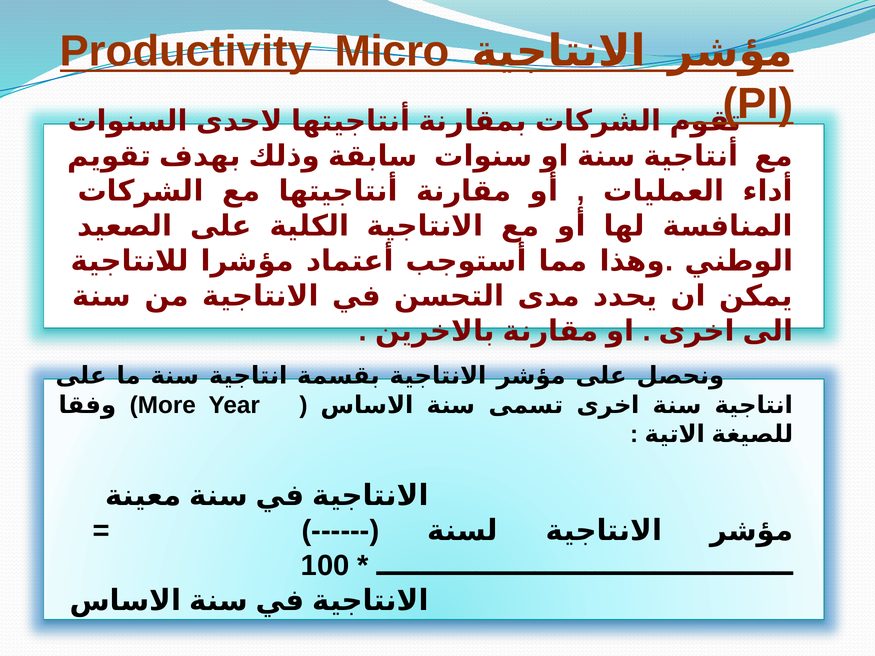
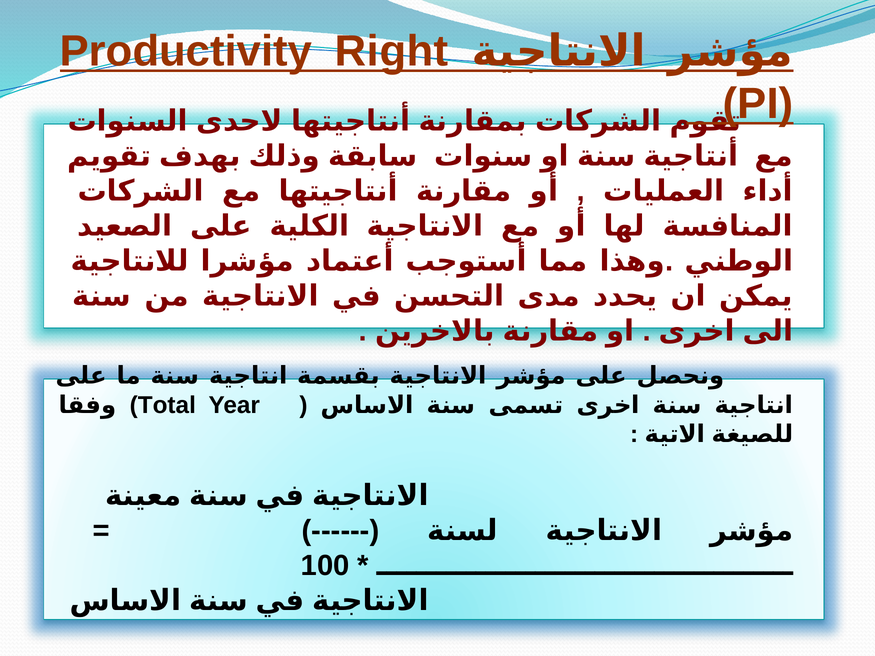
Micro: Micro -> Right (392, 51)
More: More -> Total (167, 405)
